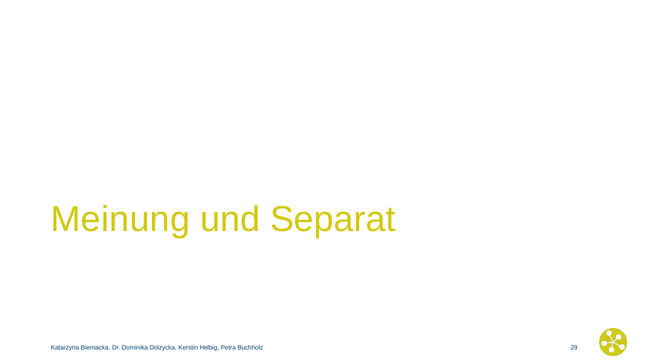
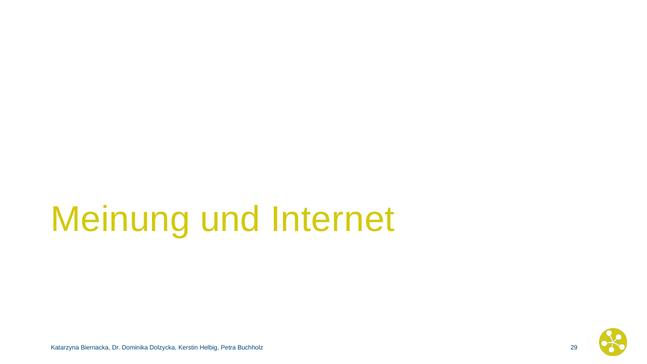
Separat: Separat -> Internet (333, 219)
